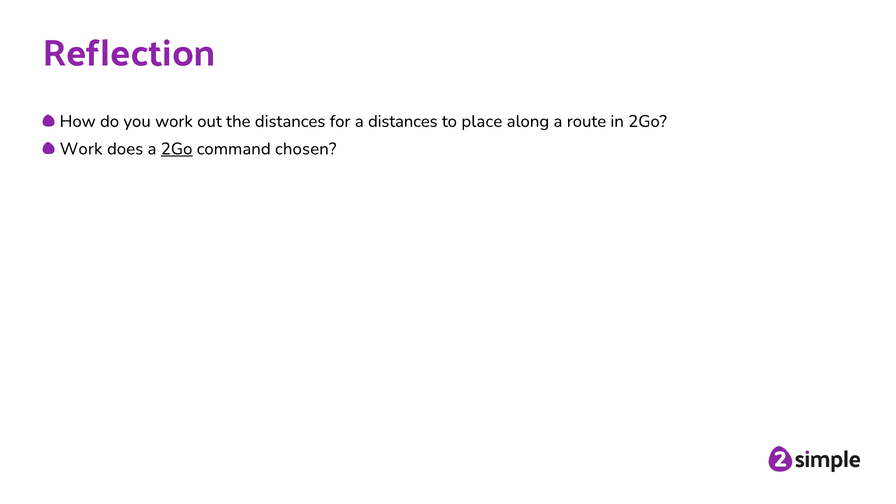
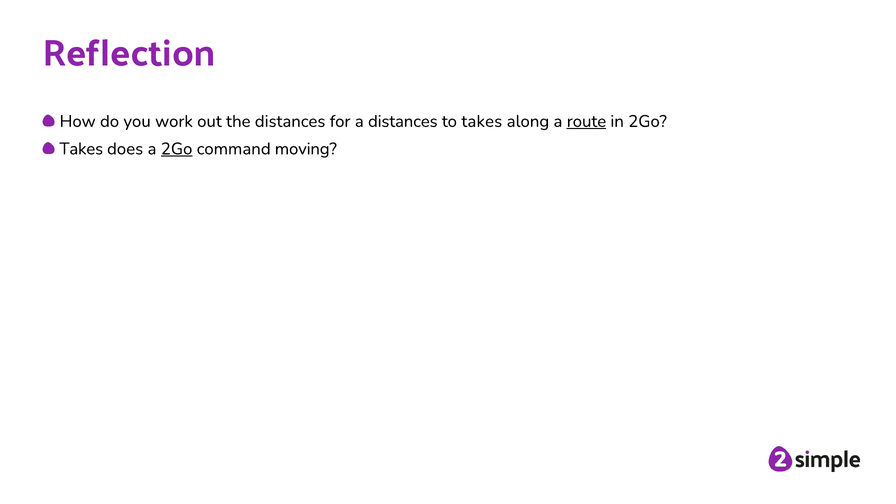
to place: place -> takes (482, 121)
route underline: none -> present (586, 121)
Work: Work -> Takes (81, 149)
chosen: chosen -> moving (306, 149)
